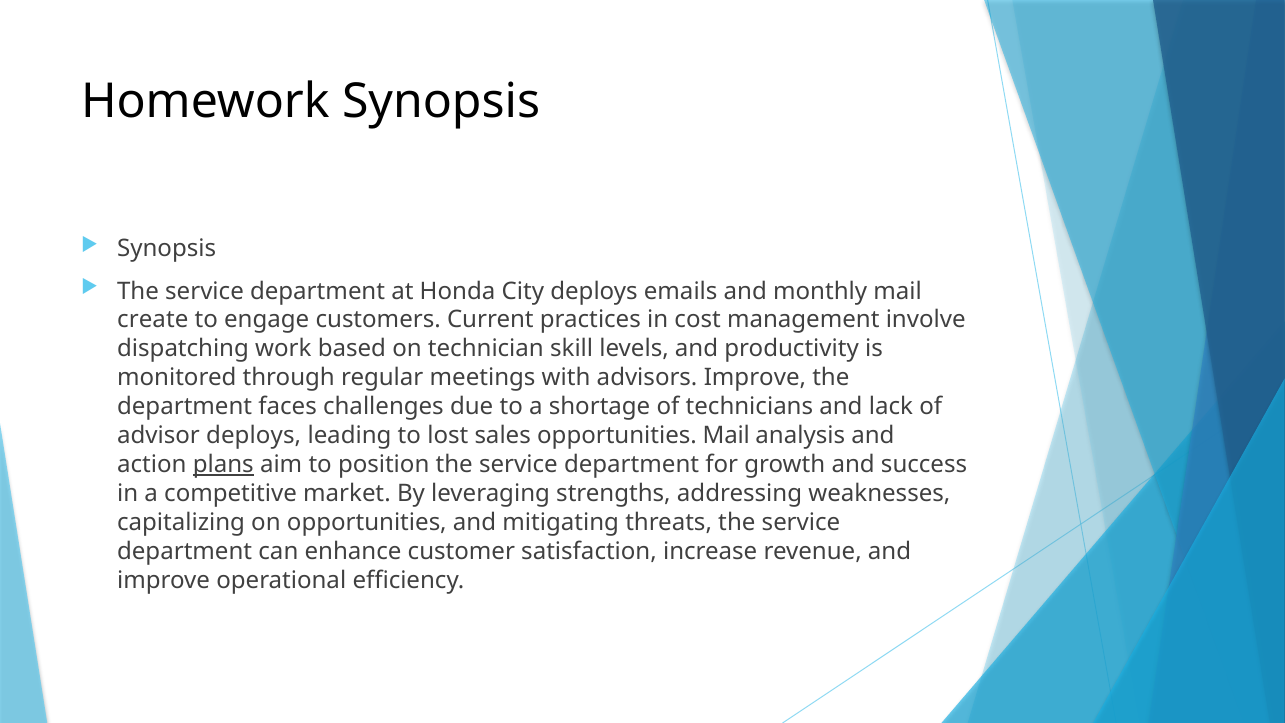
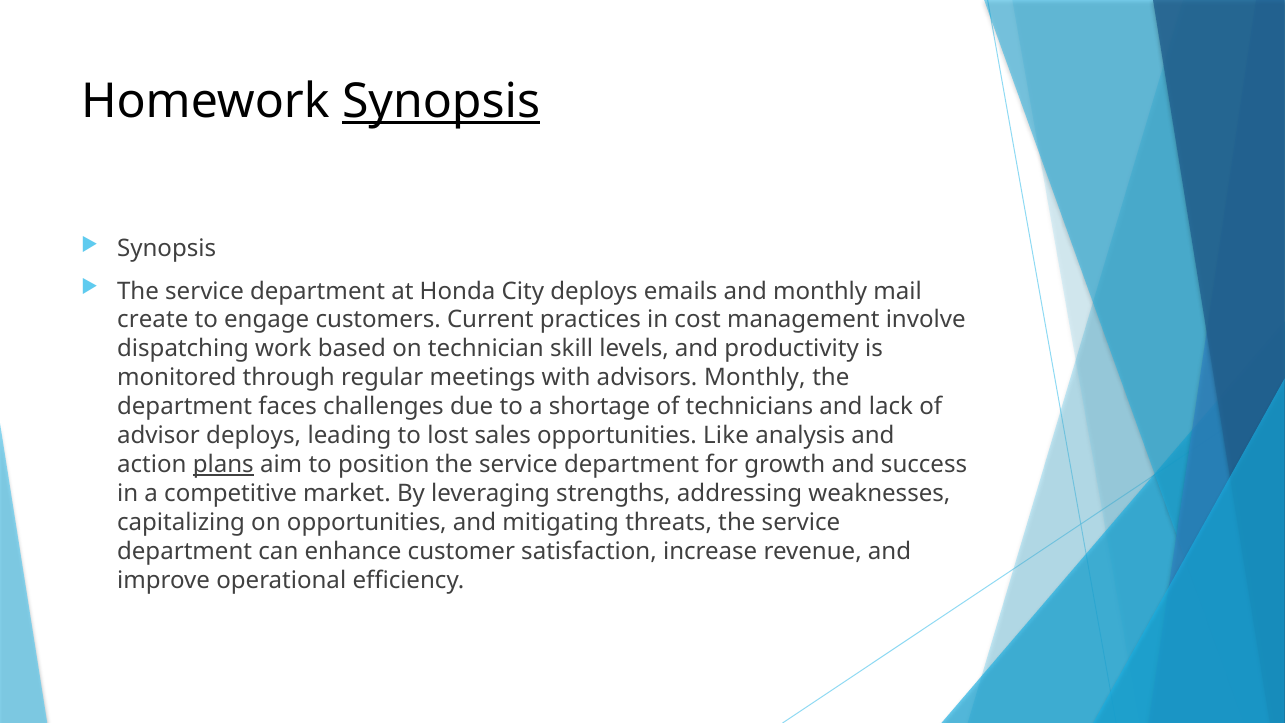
Synopsis underline: none -> present (441, 101)
advisors Improve: Improve -> Monthly (755, 378)
opportunities Mail: Mail -> Like (726, 436)
